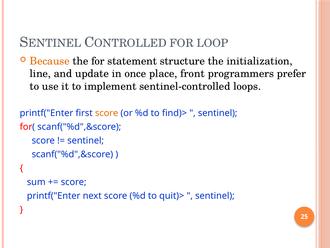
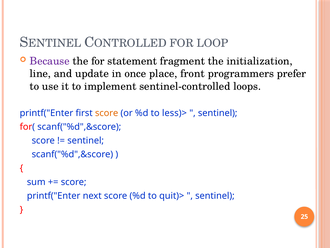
Because colour: orange -> purple (50, 61)
structure: structure -> fragment (182, 61)
find)>: find)> -> less)> (174, 113)
